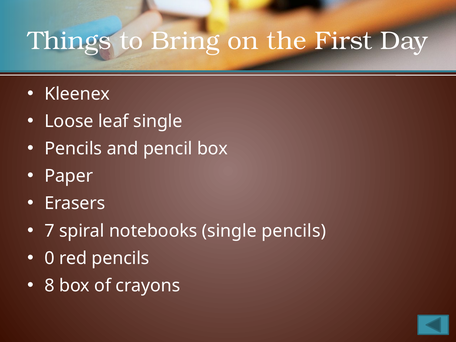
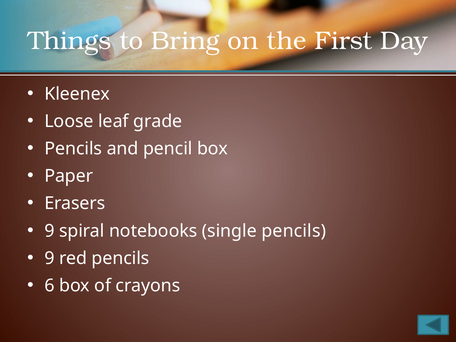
leaf single: single -> grade (158, 121)
7: 7 -> 9 (49, 231)
0: 0 -> 9 (49, 258)
8: 8 -> 6 (49, 286)
